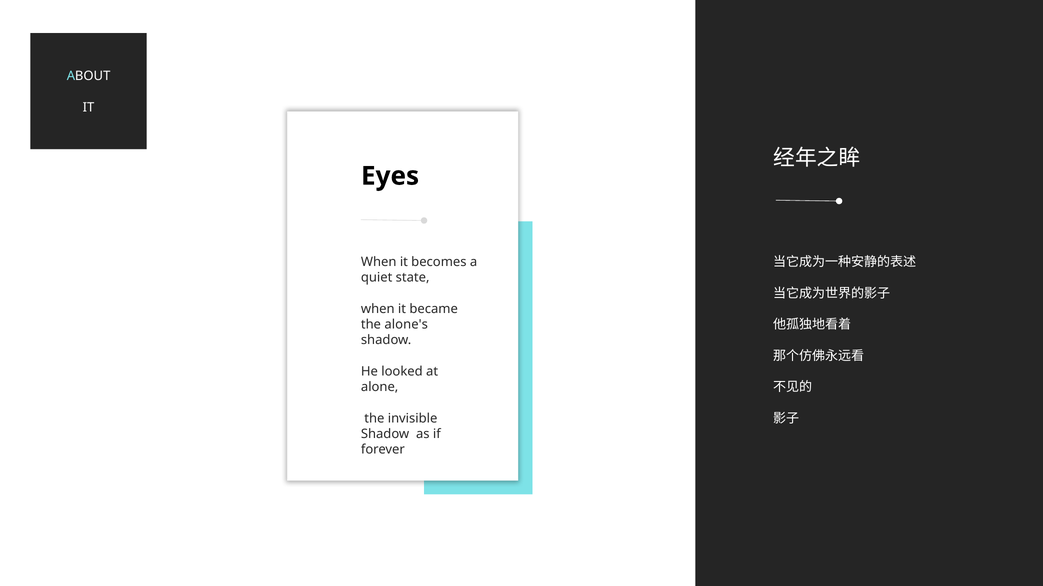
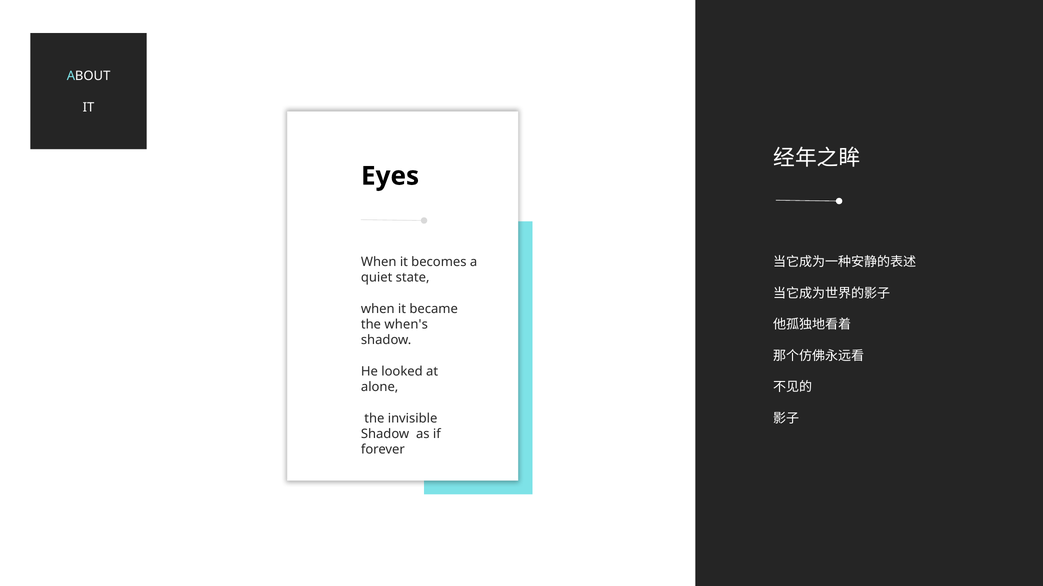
alone's: alone's -> when's (406, 325)
